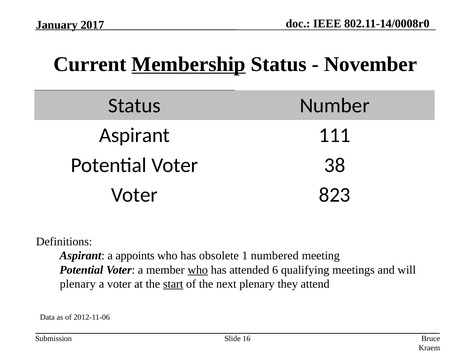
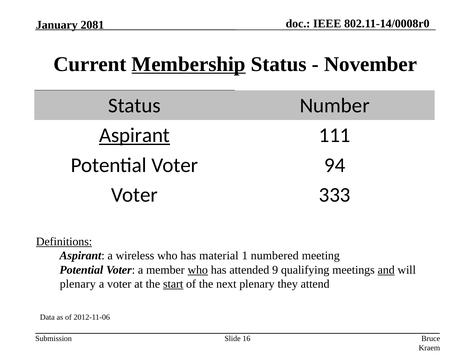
2017: 2017 -> 2081 (92, 25)
Aspirant underline: none -> present (135, 135)
38: 38 -> 94 (335, 165)
823: 823 -> 333 (335, 195)
Definitions underline: none -> present (64, 242)
appoints: appoints -> wireless (135, 256)
obsolete: obsolete -> material (219, 256)
6: 6 -> 9 (275, 270)
and underline: none -> present (386, 270)
